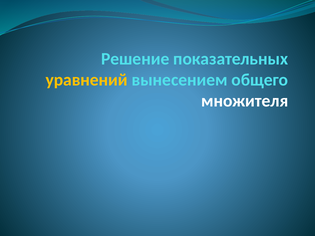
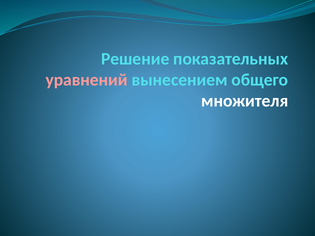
уравнений colour: yellow -> pink (87, 80)
